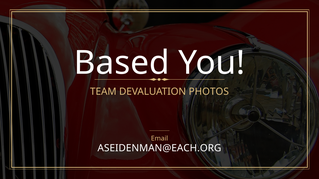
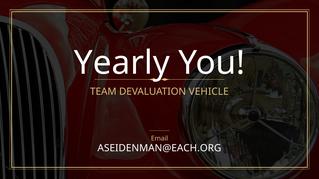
Based: Based -> Yearly (122, 63)
PHOTOS: PHOTOS -> VEHICLE (209, 92)
